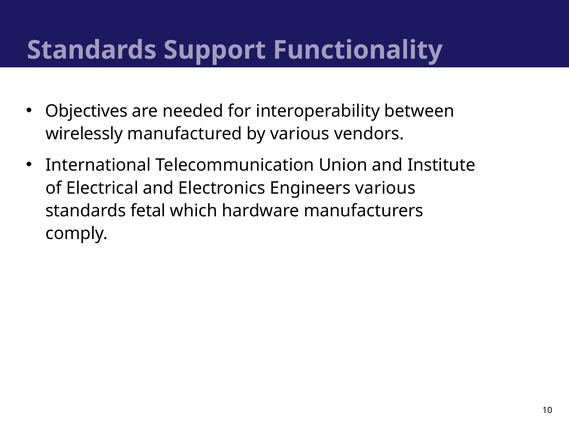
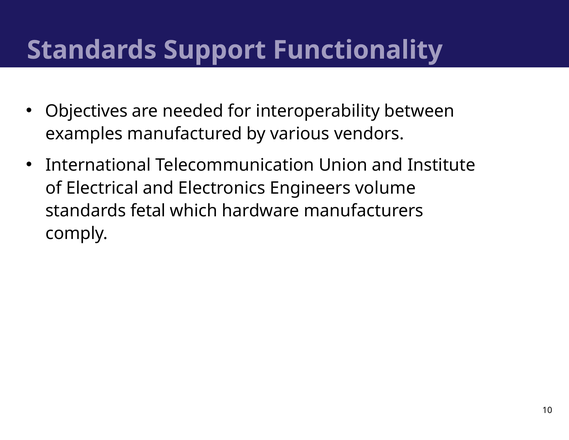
wirelessly: wirelessly -> examples (84, 134)
Engineers various: various -> volume (385, 188)
